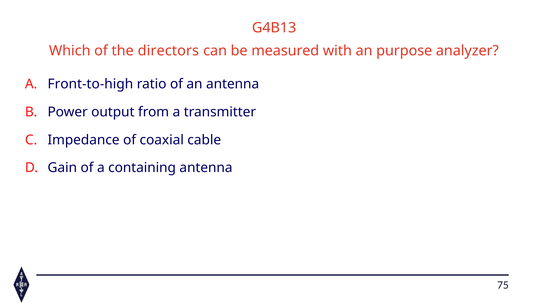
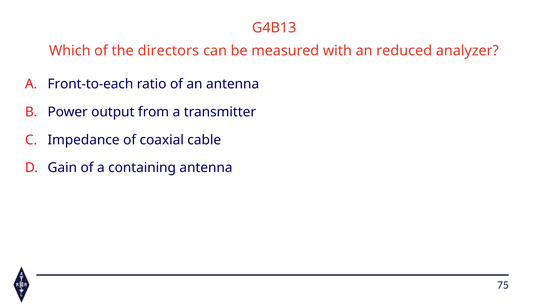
purpose: purpose -> reduced (404, 51)
Front-to-high: Front-to-high -> Front-to-each (90, 84)
